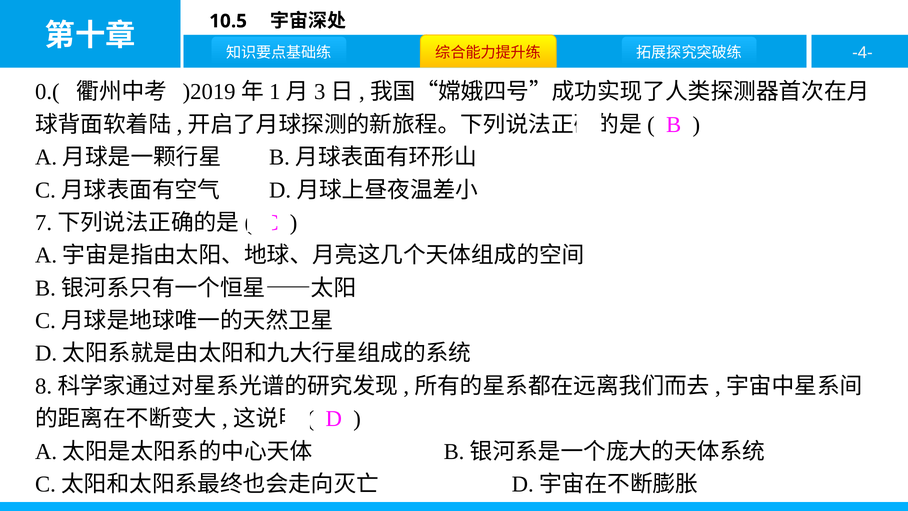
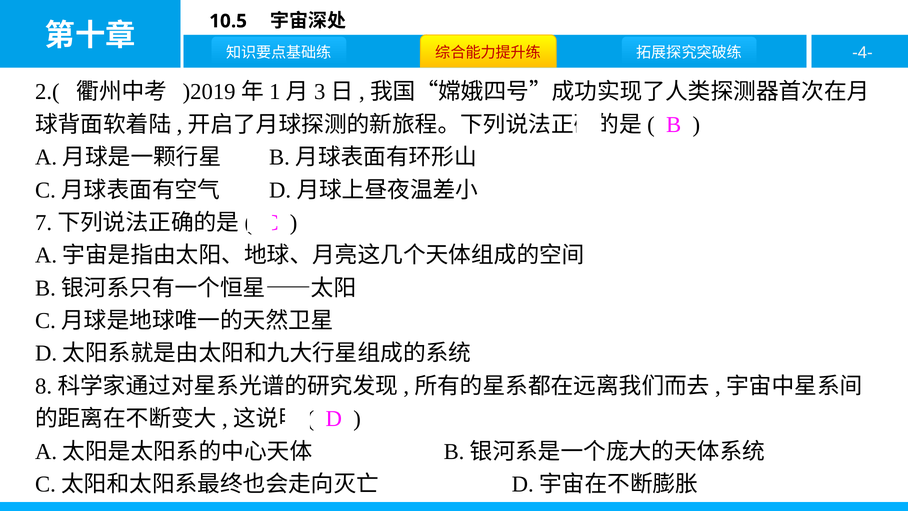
0.(: 0.( -> 2.( (47, 92)
